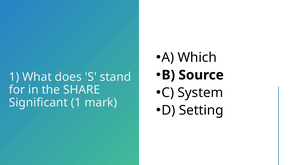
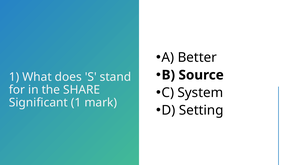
Which: Which -> Better (197, 57)
